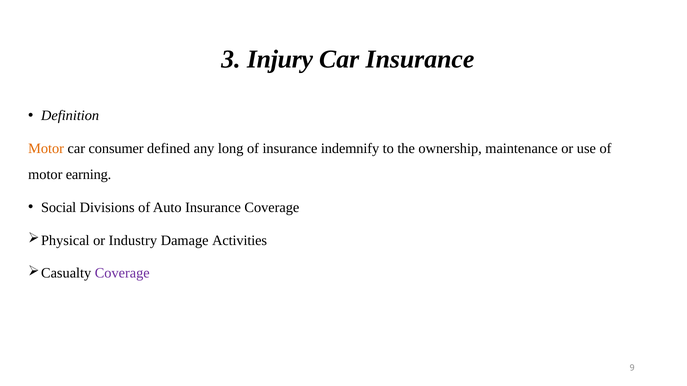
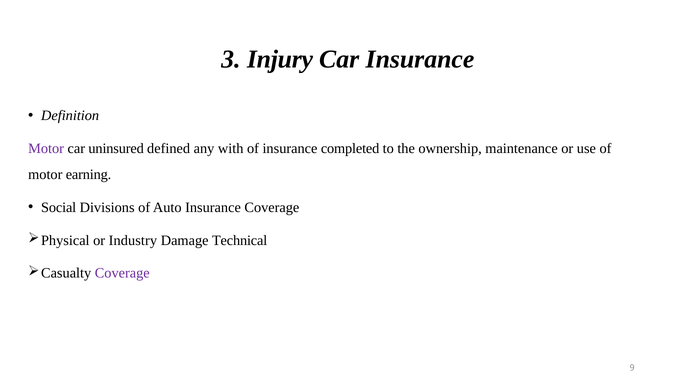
Motor colour: orange -> purple (46, 149)
consumer: consumer -> uninsured (116, 149)
long: long -> with (231, 149)
indemnify: indemnify -> completed (350, 149)
Activities: Activities -> Technical (240, 241)
